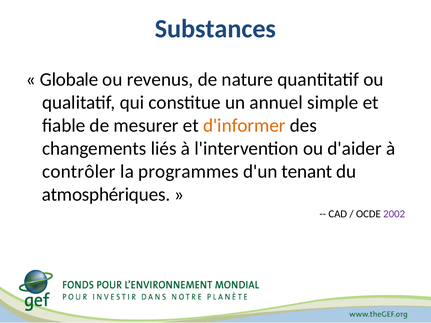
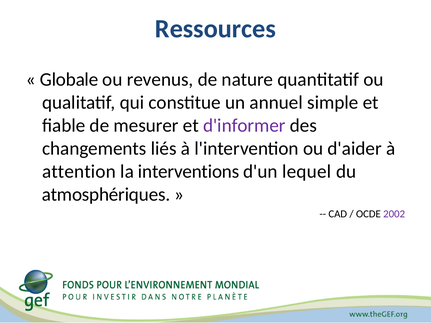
Substances: Substances -> Ressources (215, 29)
d'informer colour: orange -> purple (244, 126)
contrôler: contrôler -> attention (79, 172)
programmes: programmes -> interventions (189, 172)
tenant: tenant -> lequel (307, 172)
